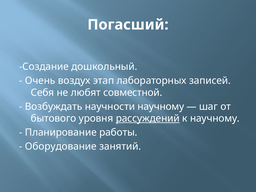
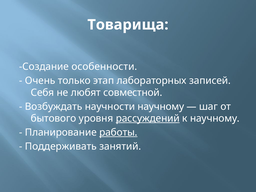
Погасший: Погасший -> Товарища (128, 25)
дошкольный: дошкольный -> особенности (104, 67)
воздух: воздух -> только (74, 81)
работы underline: none -> present (118, 132)
Оборудование: Оборудование -> Поддерживать (61, 146)
